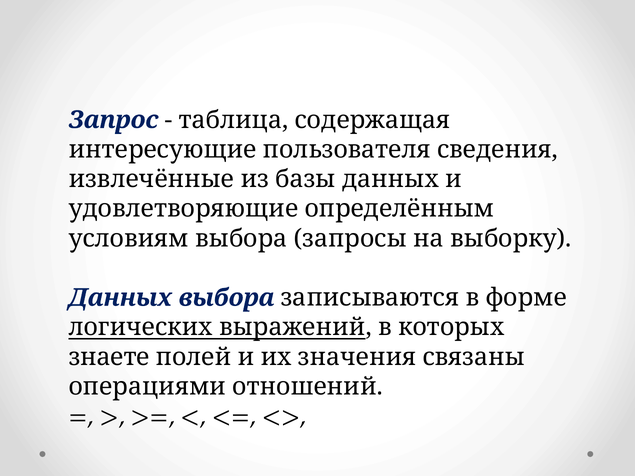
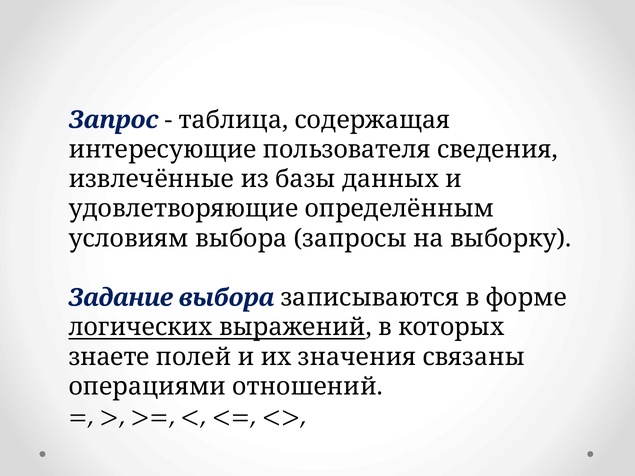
Данных: Данных -> Задание (121, 298)
